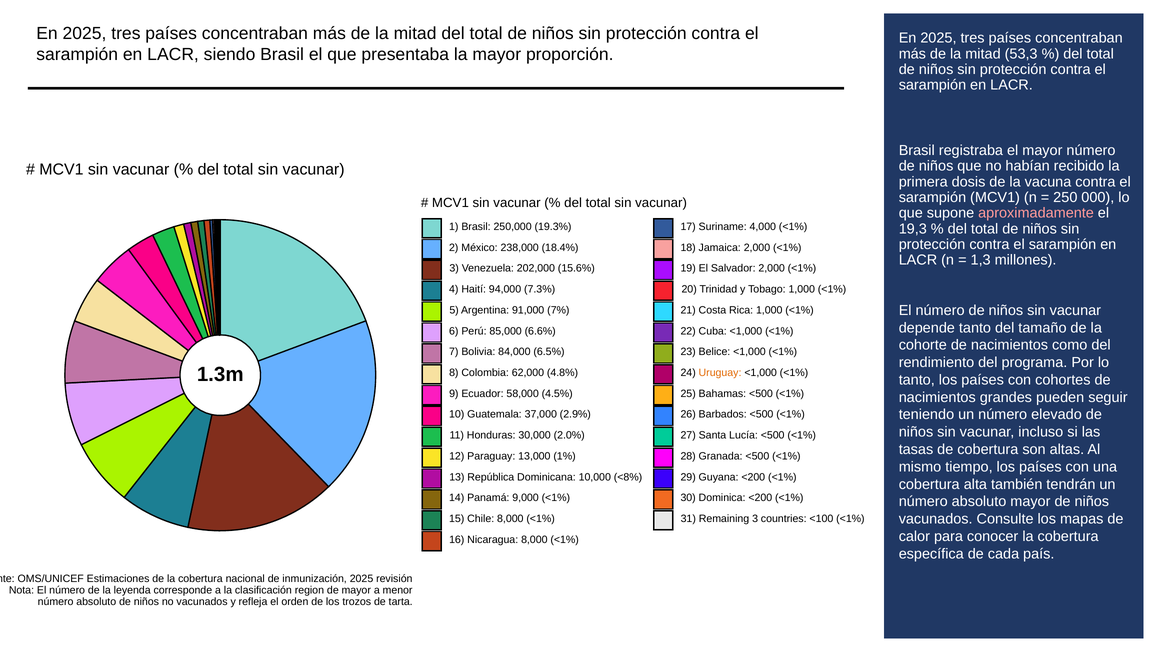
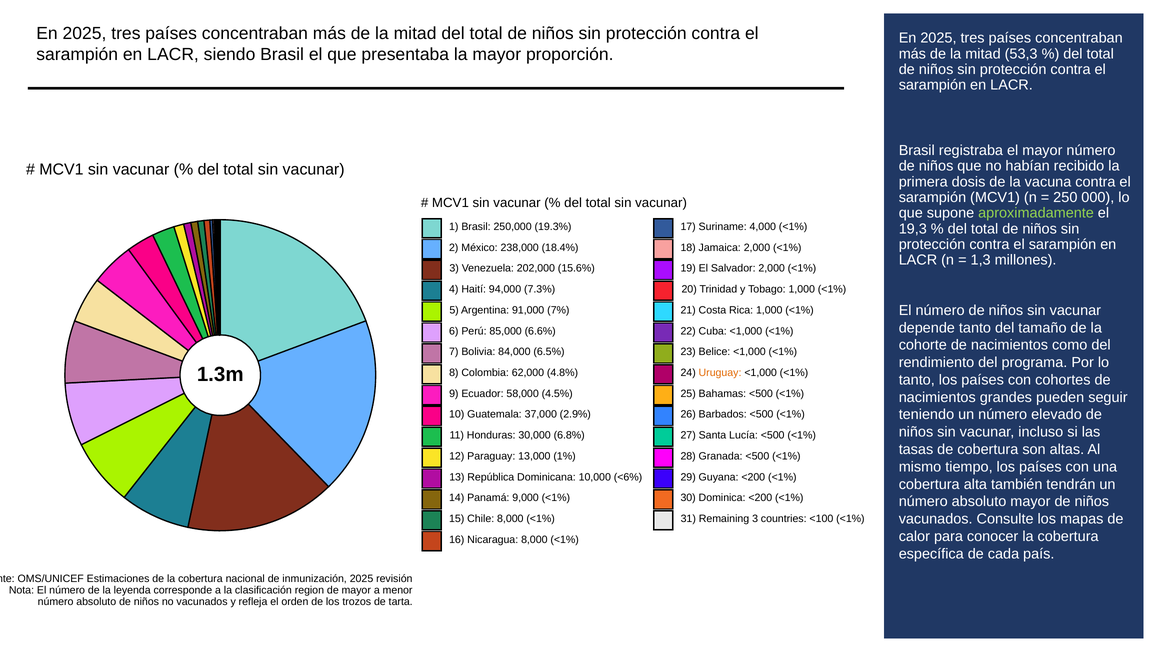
aproximadamente colour: pink -> light green (1036, 213)
2.0%: 2.0% -> 6.8% (569, 435)
<8%: <8% -> <6% (628, 477)
